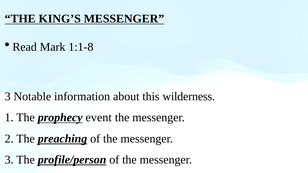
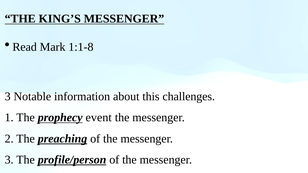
wilderness: wilderness -> challenges (189, 97)
